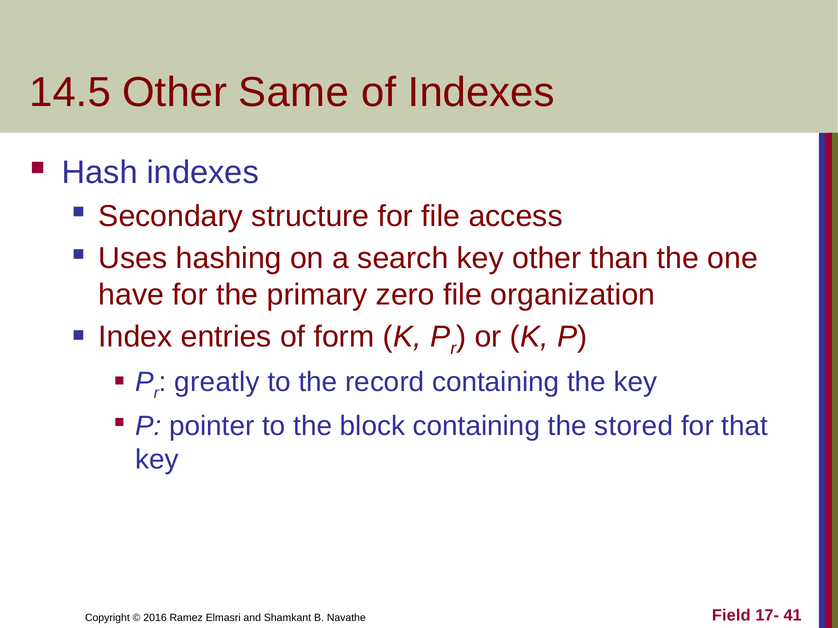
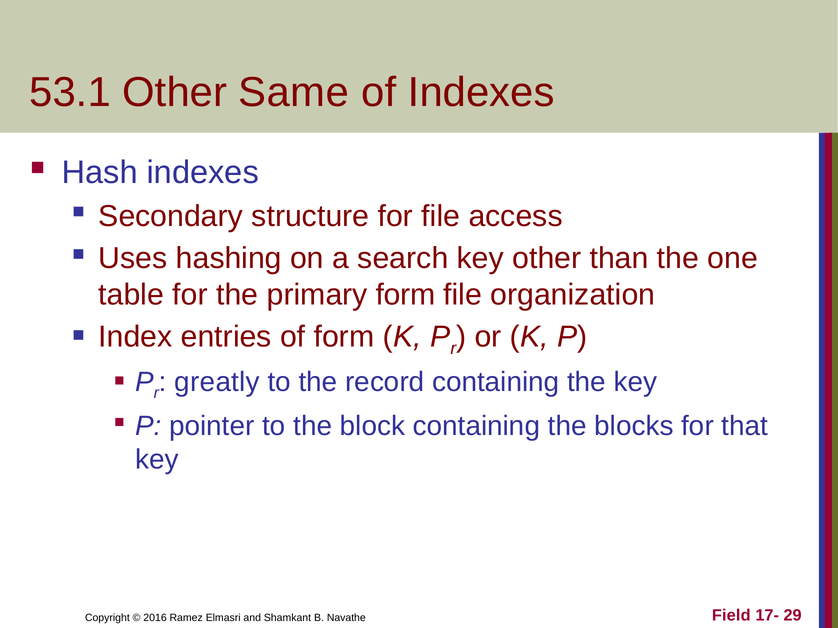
14.5: 14.5 -> 53.1 (70, 92)
have: have -> table (131, 295)
primary zero: zero -> form (405, 295)
stored: stored -> blocks (634, 426)
41: 41 -> 29 (793, 616)
